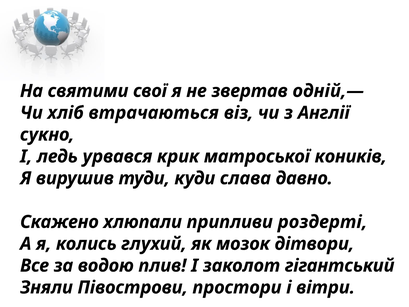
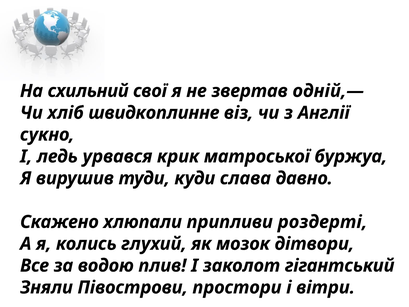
святими: святими -> схильний (88, 91)
втрачаються: втрачаються -> швидкоплинне (154, 113)
коників: коників -> буржуа (351, 156)
